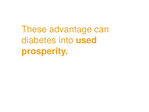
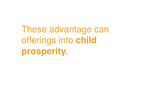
diabetes: diabetes -> offerings (39, 40)
used: used -> child (86, 40)
